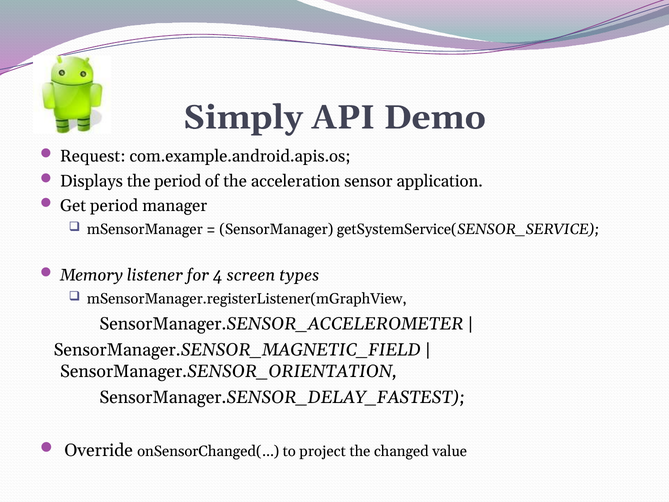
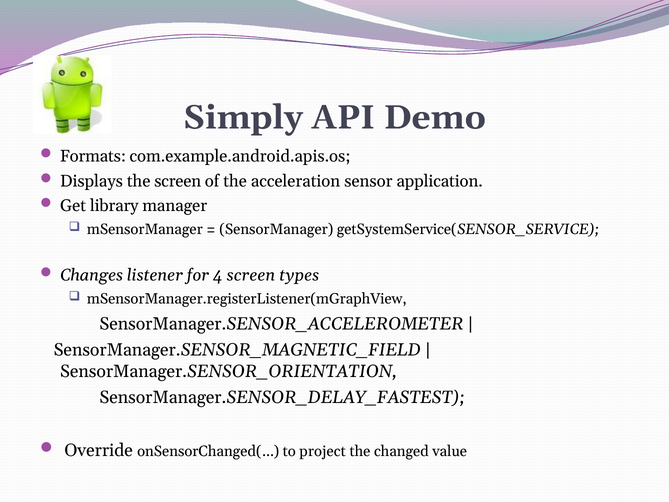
Request: Request -> Formats (93, 156)
the period: period -> screen (178, 181)
Get period: period -> library (114, 206)
Memory: Memory -> Changes (92, 275)
